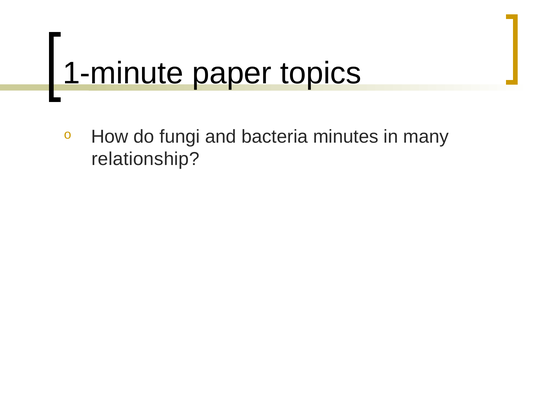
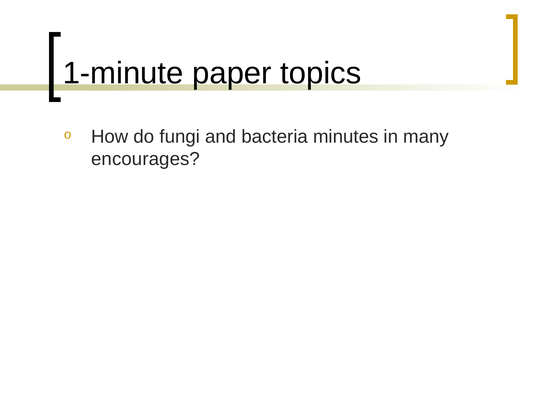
relationship: relationship -> encourages (146, 159)
